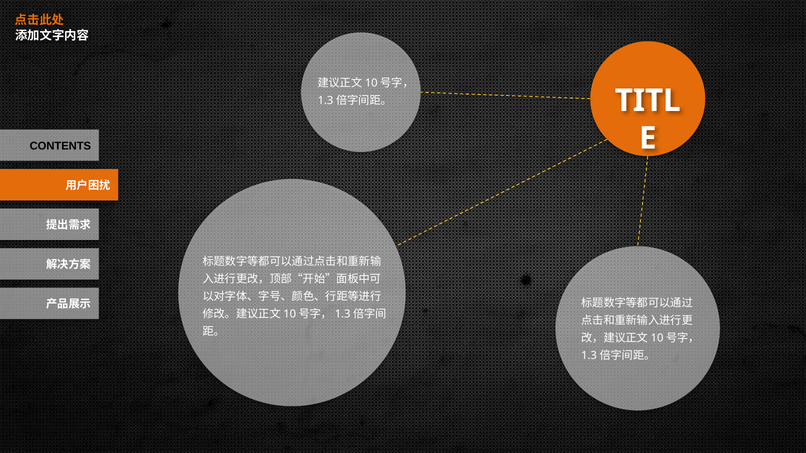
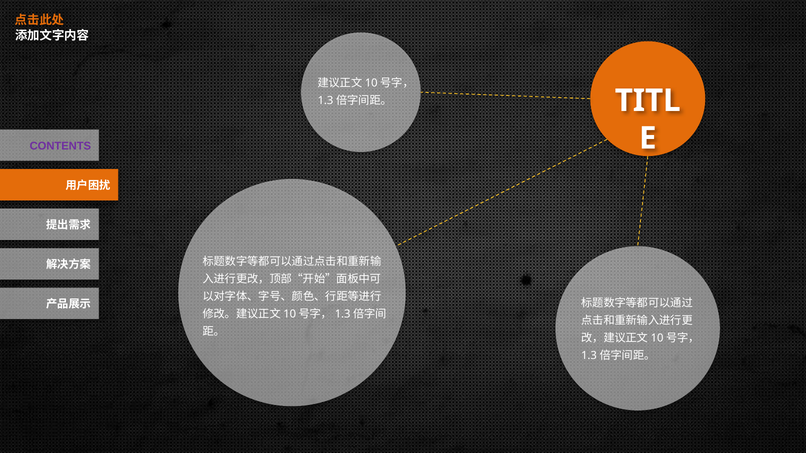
CONTENTS colour: black -> purple (60, 146)
